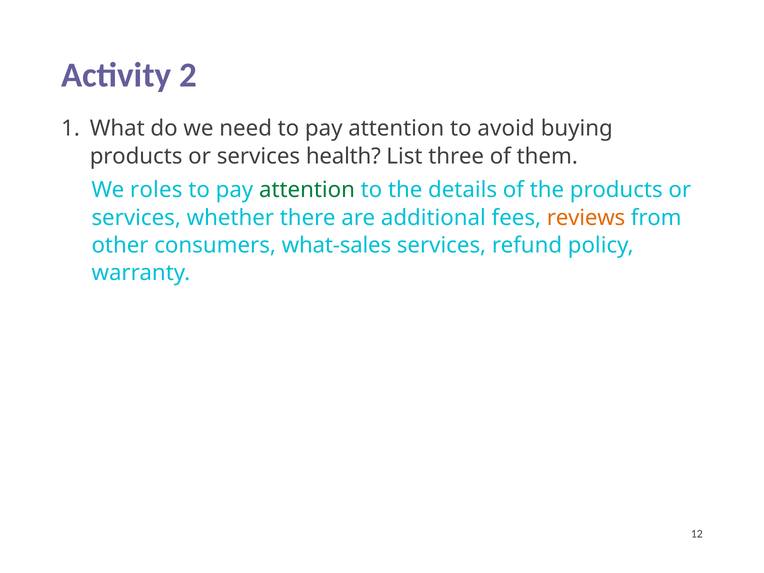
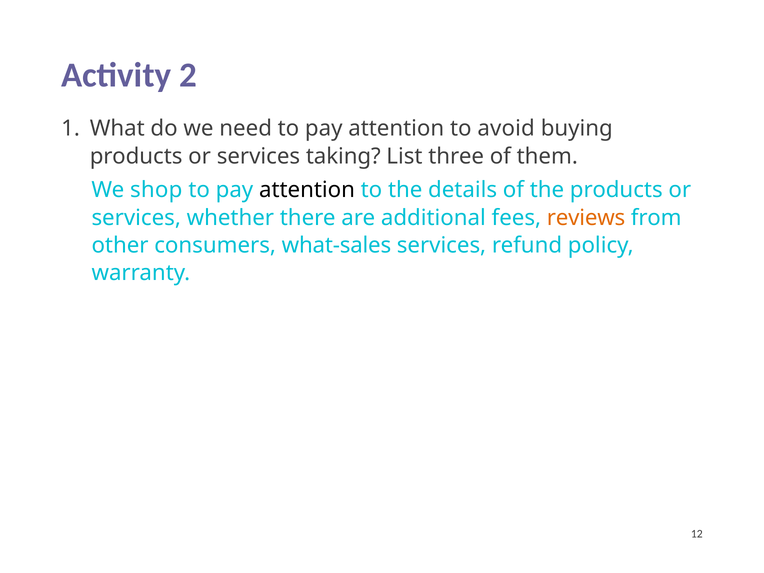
health: health -> taking (343, 156)
roles: roles -> shop (156, 190)
attention colour: green -> black (307, 190)
